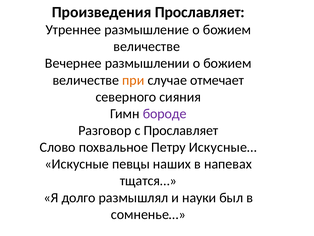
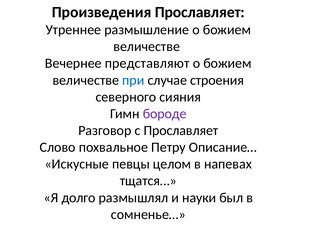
размышлении: размышлении -> представляют (147, 63)
при colour: orange -> blue (133, 80)
отмечает: отмечает -> строения (217, 80)
Искусные…: Искусные… -> Описание… (223, 147)
наших: наших -> целом (172, 164)
